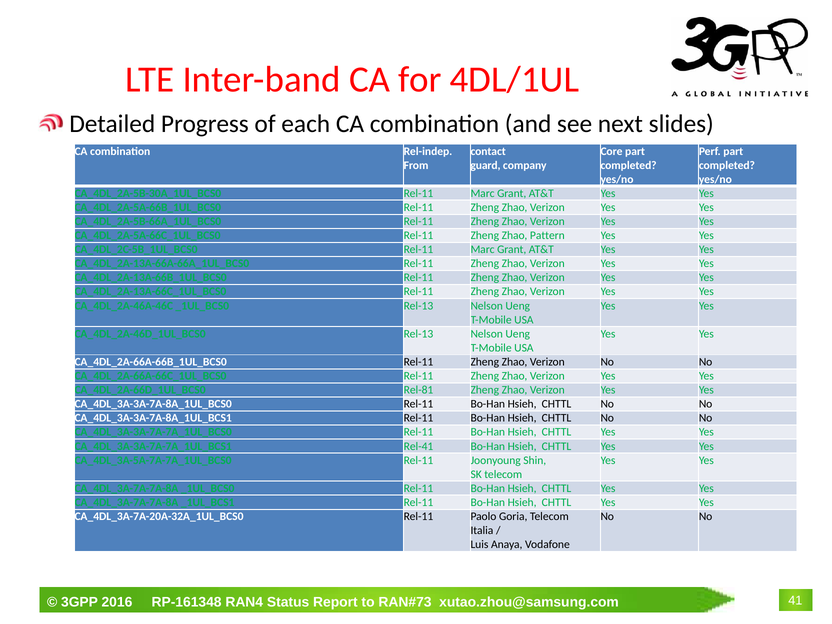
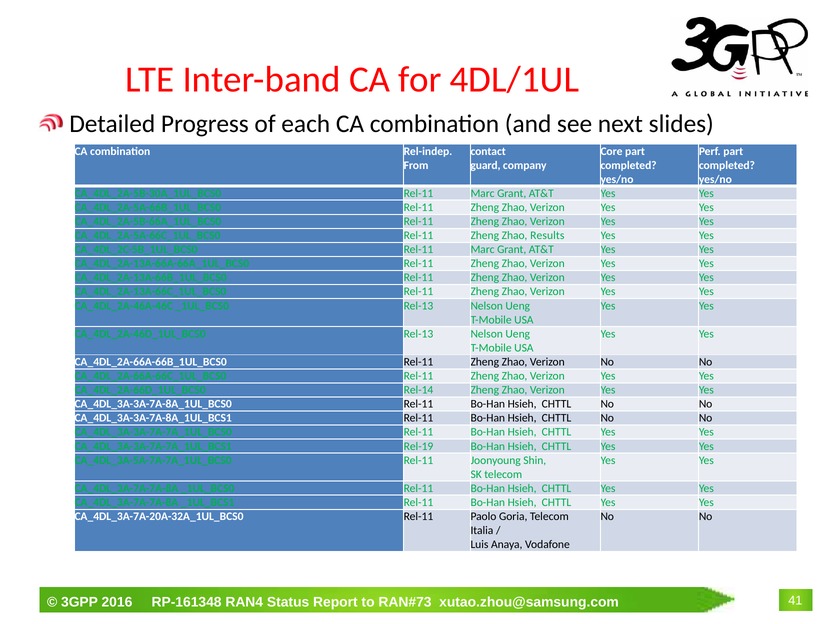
Pattern: Pattern -> Results (547, 235)
Rel-81: Rel-81 -> Rel-14 (419, 390)
Rel-41: Rel-41 -> Rel-19 (419, 446)
